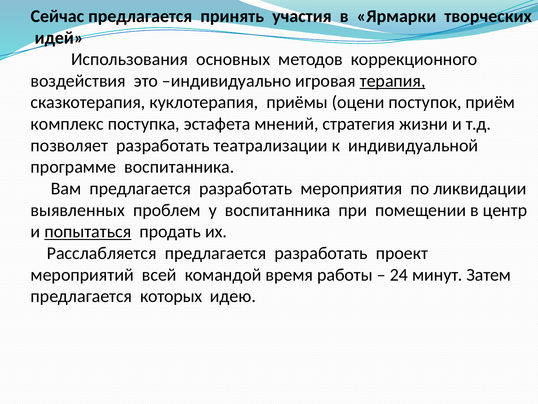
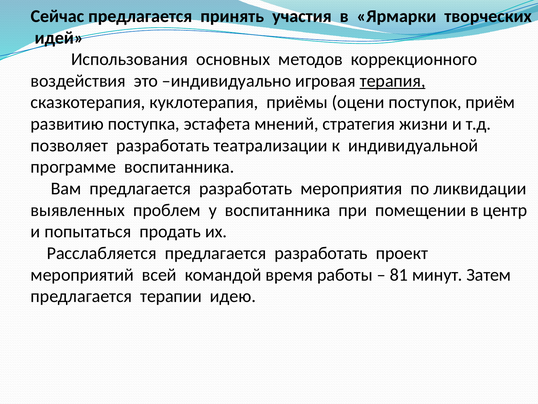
комплекс: комплекс -> развитию (67, 124)
попытаться underline: present -> none (88, 231)
24: 24 -> 81 (399, 274)
которых: которых -> терапии (171, 296)
